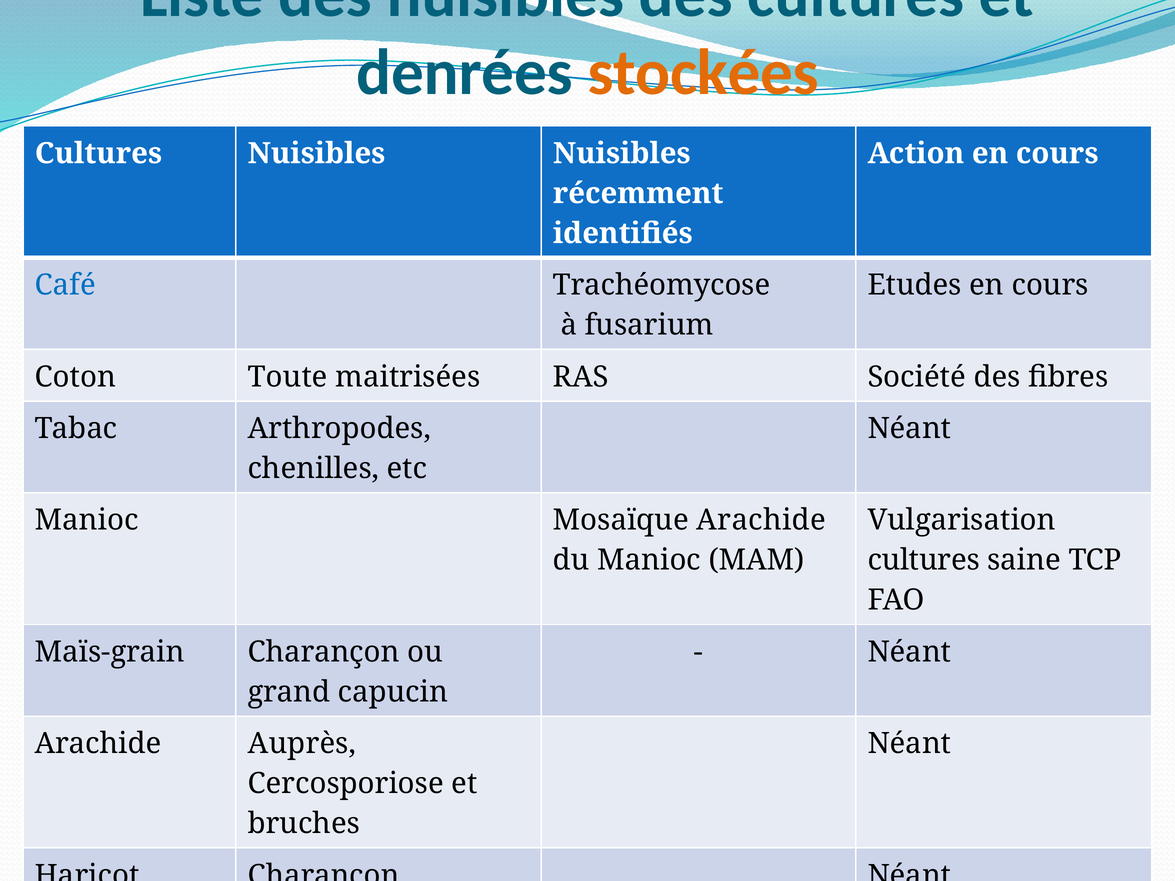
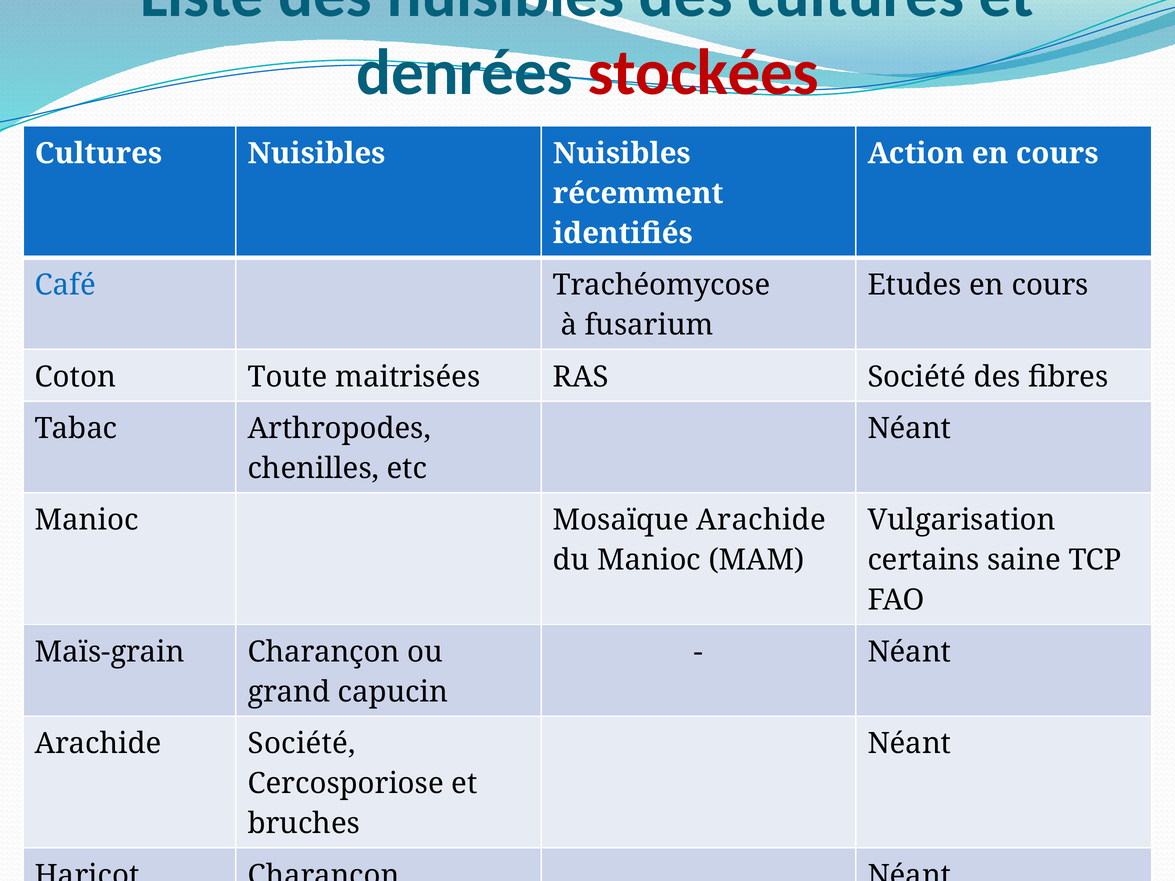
stockées colour: orange -> red (703, 73)
cultures: cultures -> certains (924, 560)
Arachide Auprès: Auprès -> Société (302, 744)
